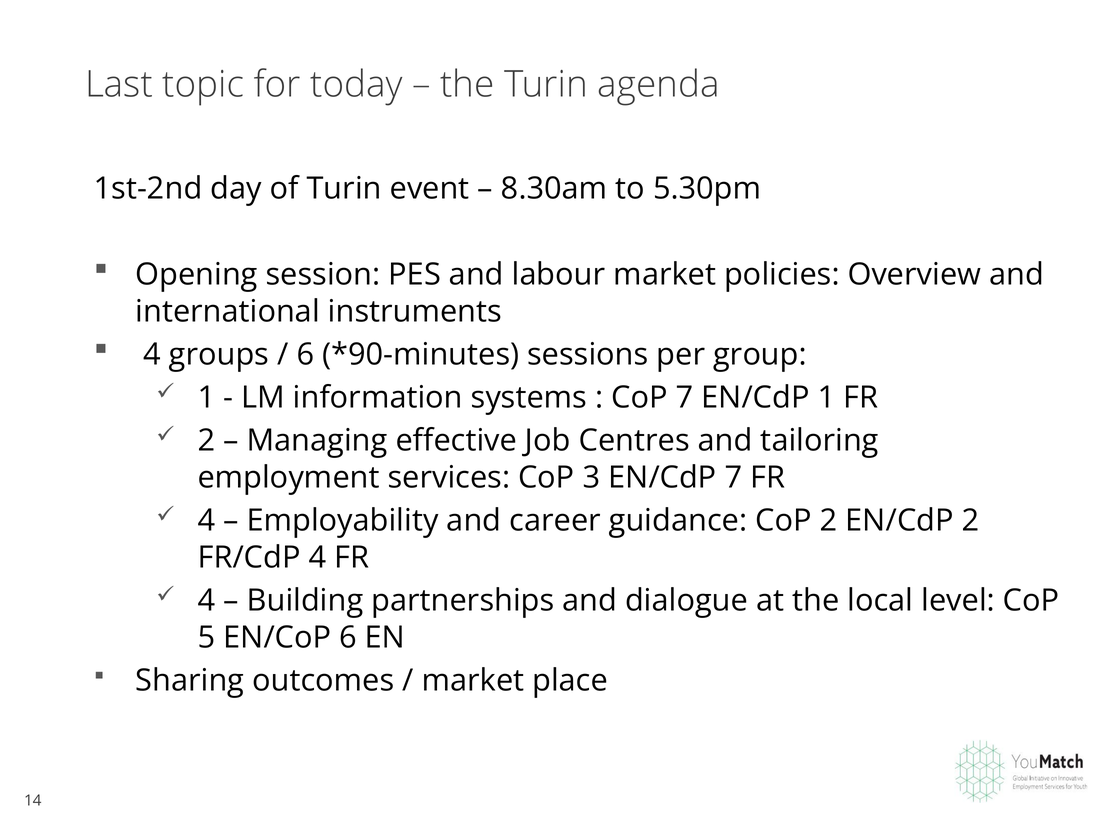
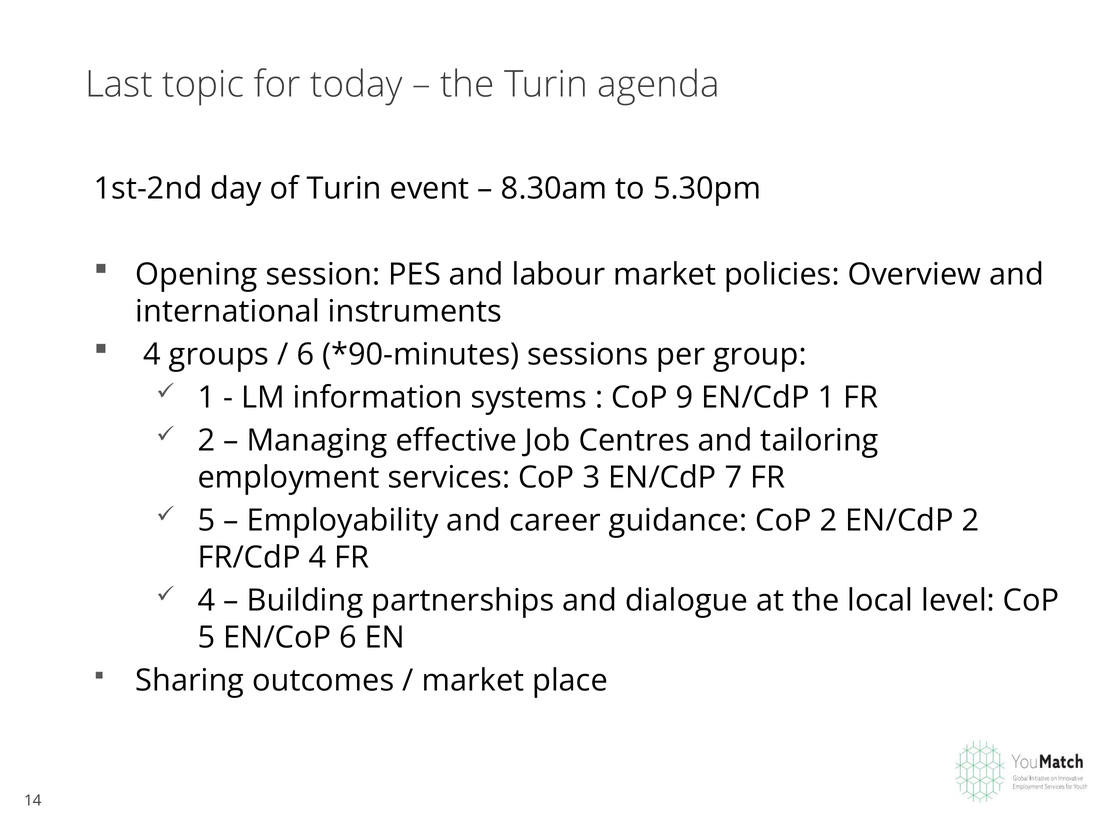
CoP 7: 7 -> 9 (685, 398)
4: 4 -> 5 (206, 521)
